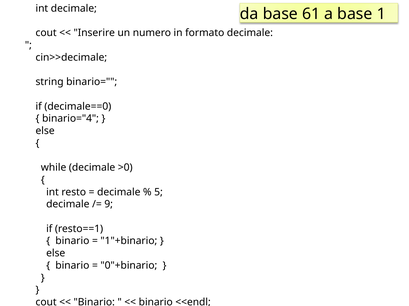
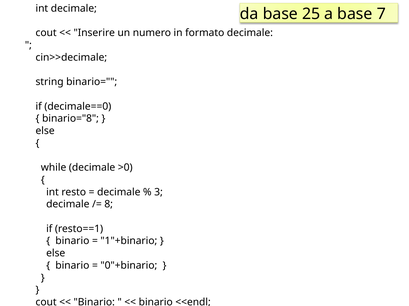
61: 61 -> 25 (311, 14)
1: 1 -> 7 (381, 14)
binario="4: binario="4 -> binario="8 (70, 119)
5: 5 -> 3 (159, 192)
9: 9 -> 8 (109, 205)
